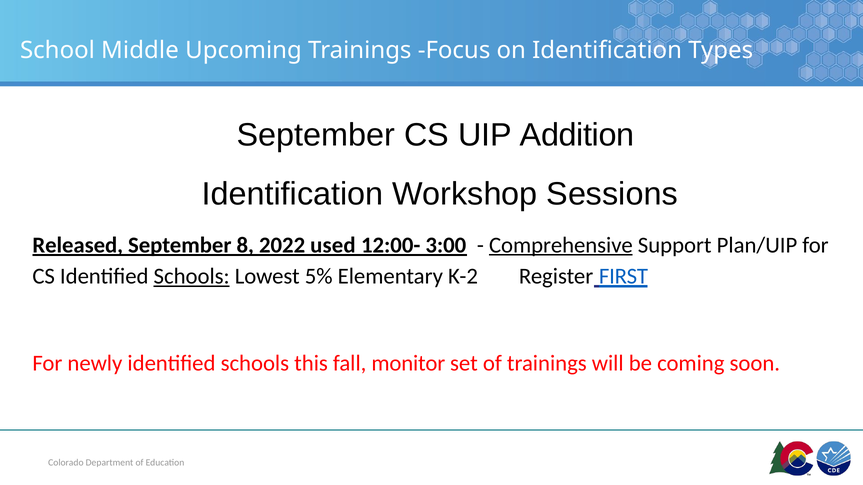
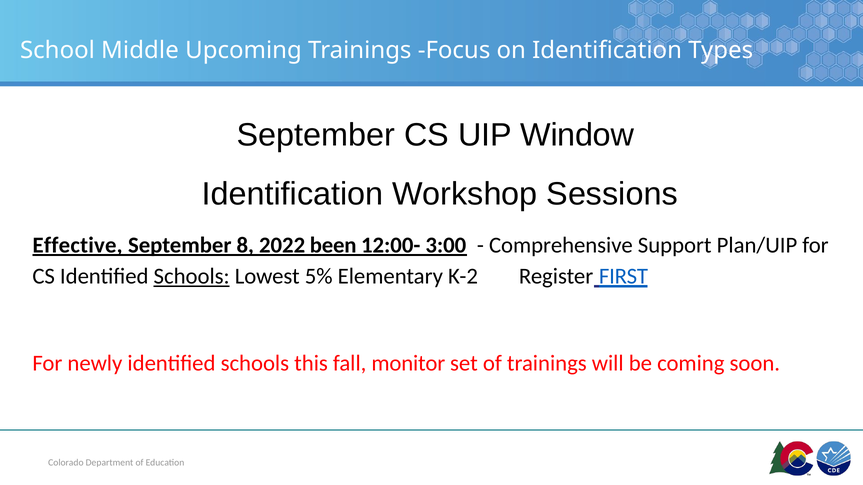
Addition: Addition -> Window (577, 135)
Released: Released -> Effective (78, 245)
used: used -> been (333, 245)
Comprehensive underline: present -> none (561, 245)
